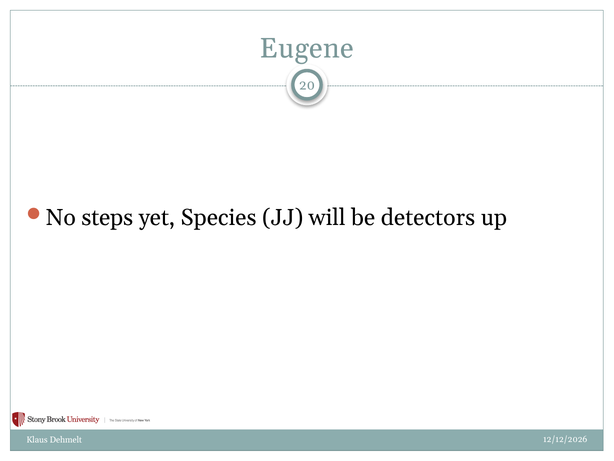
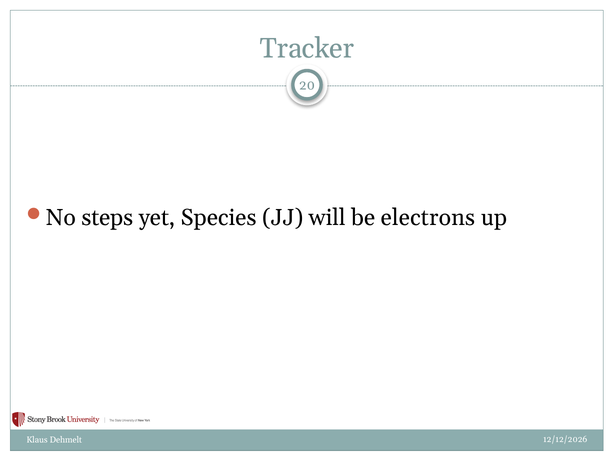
Eugene: Eugene -> Tracker (307, 48)
detectors: detectors -> electrons (428, 218)
